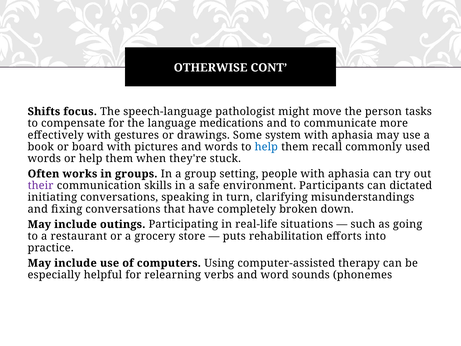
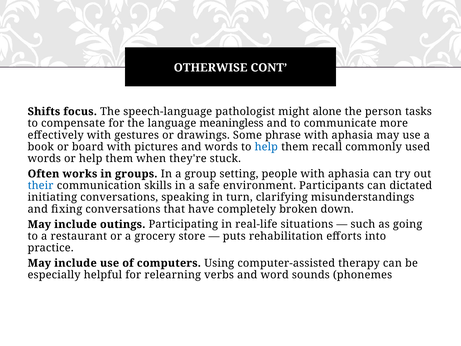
move: move -> alone (327, 111)
medications: medications -> meaningless (231, 123)
system: system -> phrase (283, 135)
their colour: purple -> blue (41, 185)
